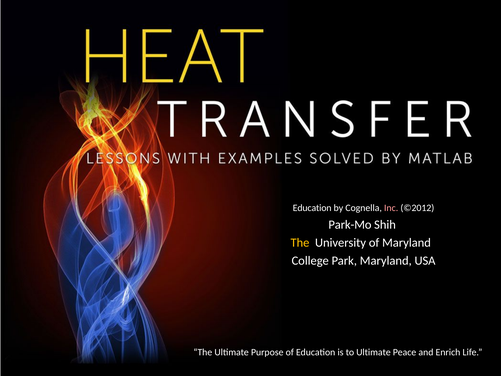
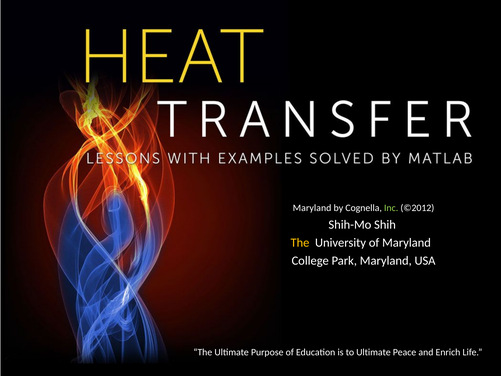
Education: Education -> Maryland (312, 208)
Inc colour: pink -> light green (391, 208)
Park-Mo: Park-Mo -> Shih-Mo (350, 224)
